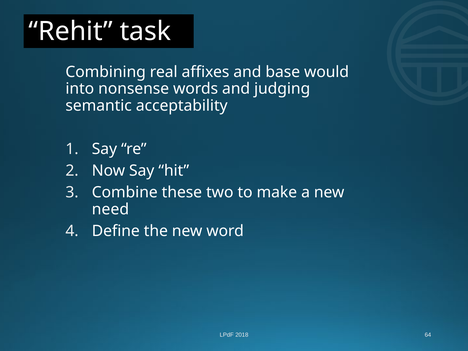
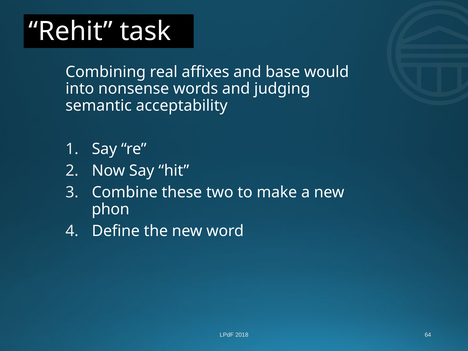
need: need -> phon (111, 209)
